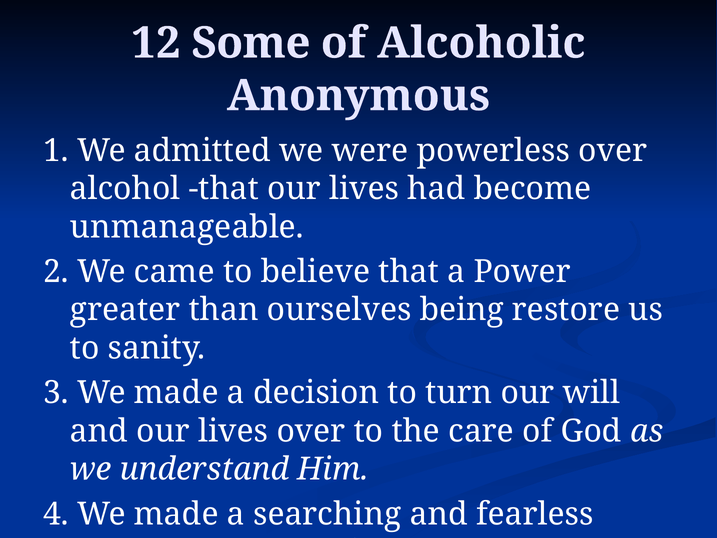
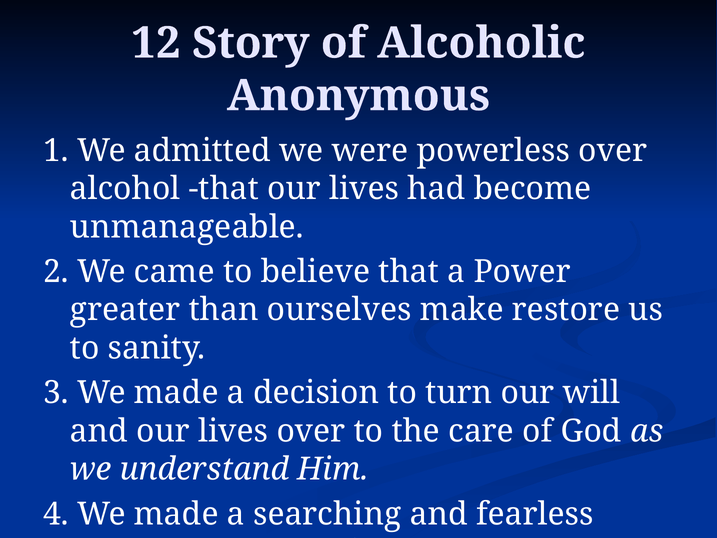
Some: Some -> Story (251, 43)
being: being -> make (462, 310)
